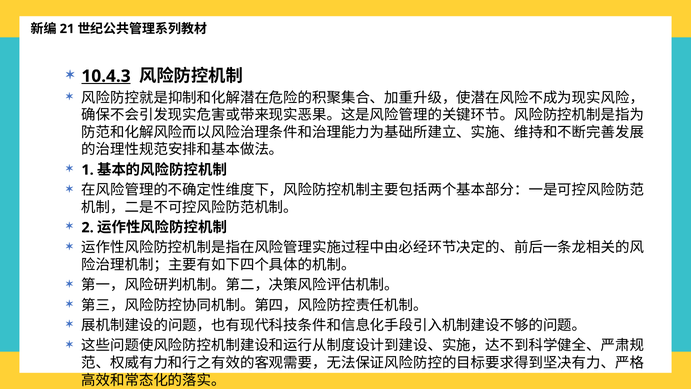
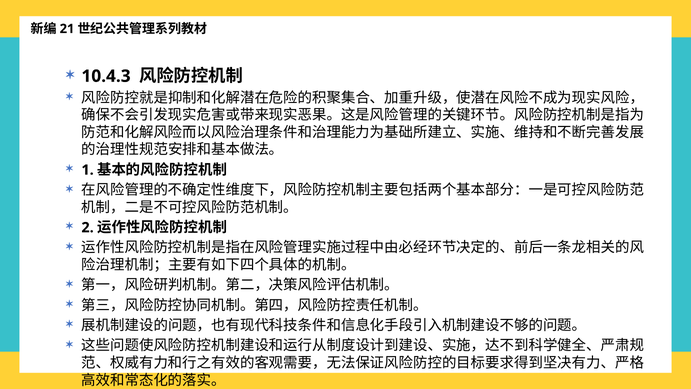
10.4.3 underline: present -> none (106, 76)
